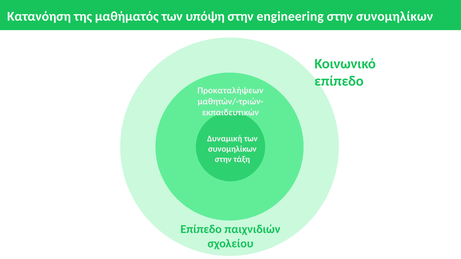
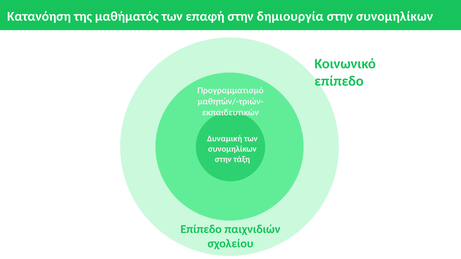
υπόψη: υπόψη -> επαφή (205, 17)
engineering: engineering -> δημιουργία (290, 17)
Προκαταλήψεων: Προκαταλήψεων -> Προγραμματισμό (230, 91)
